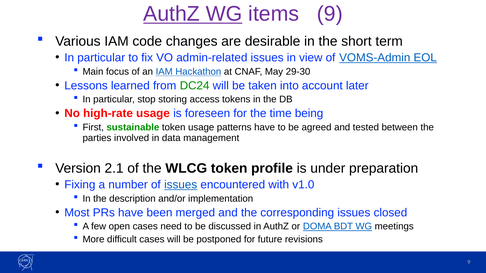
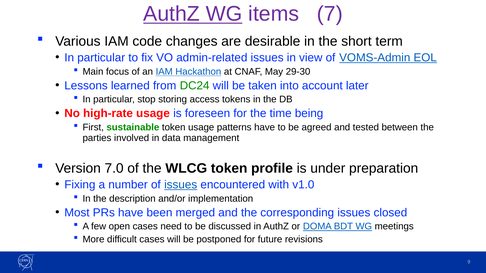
items 9: 9 -> 7 (330, 14)
2.1: 2.1 -> 7.0 (114, 169)
